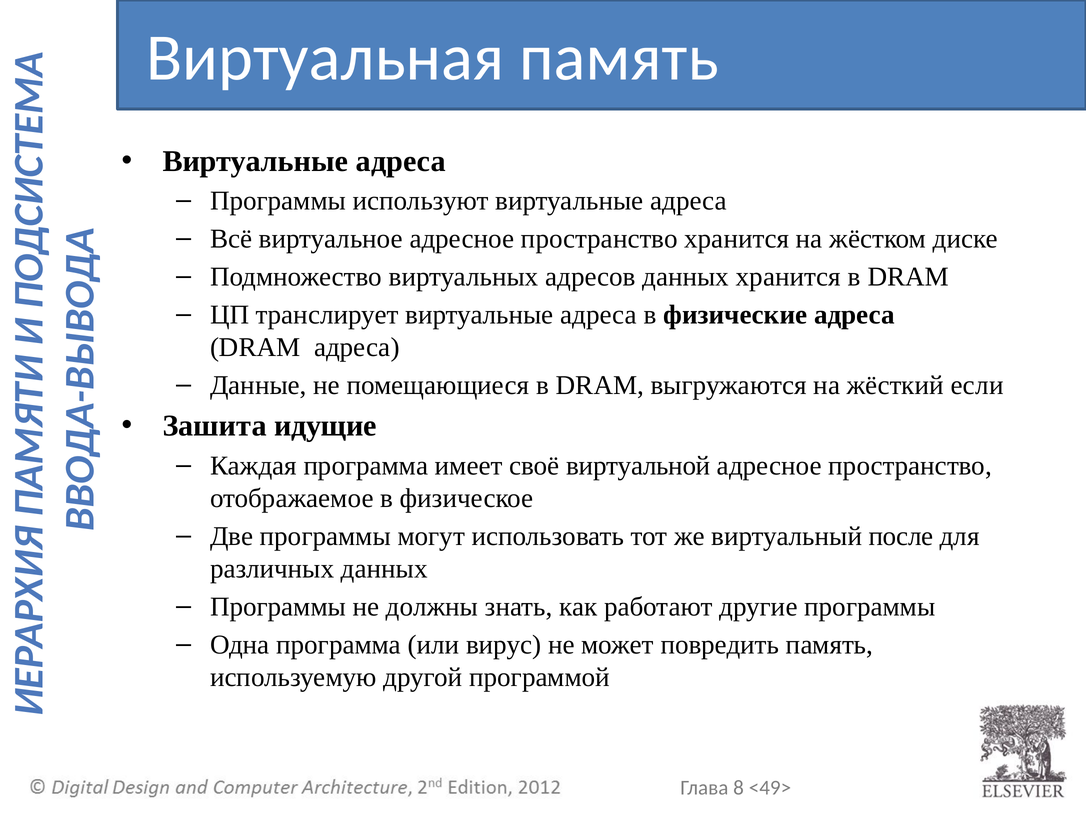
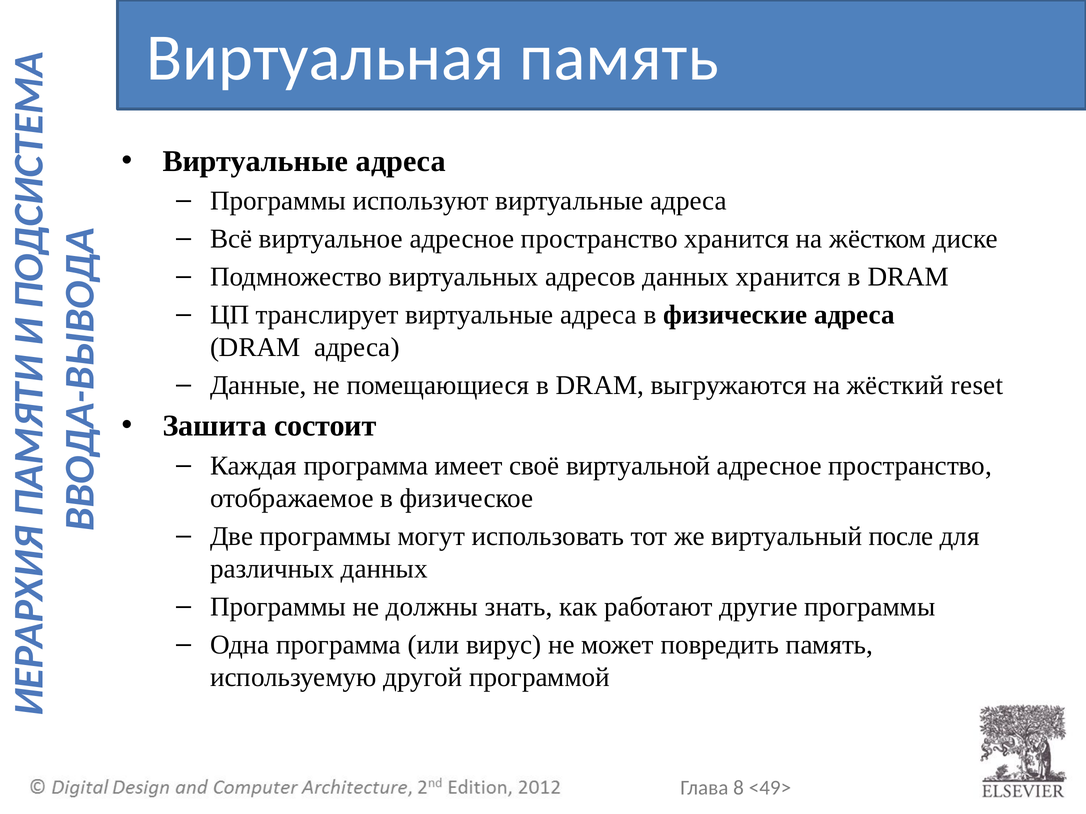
если: если -> reset (977, 386)
идущие: идущие -> состоит (325, 426)
